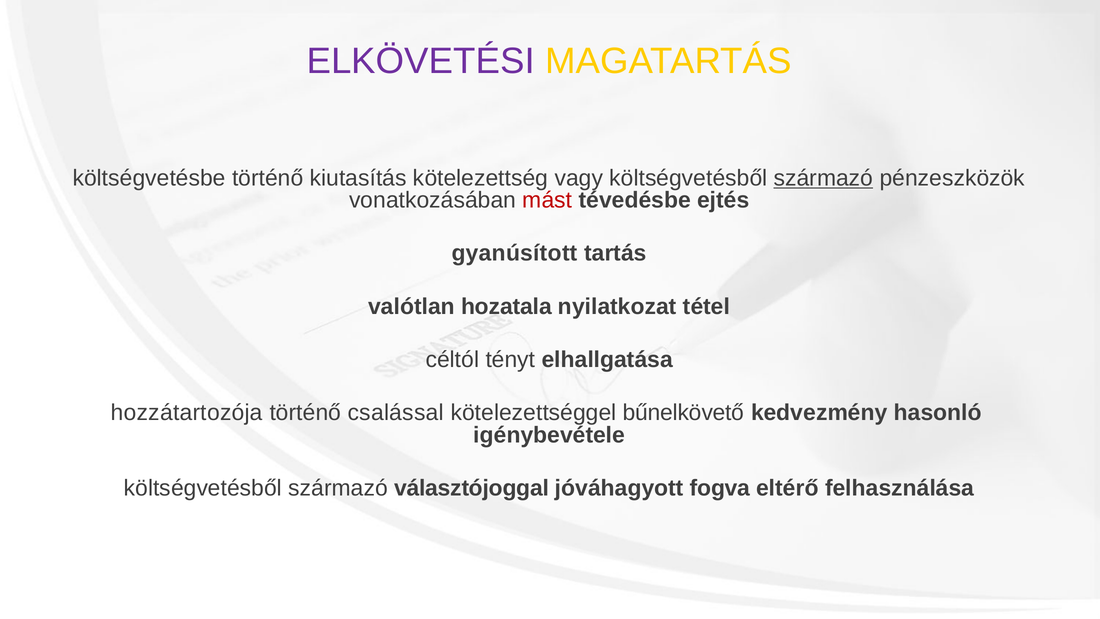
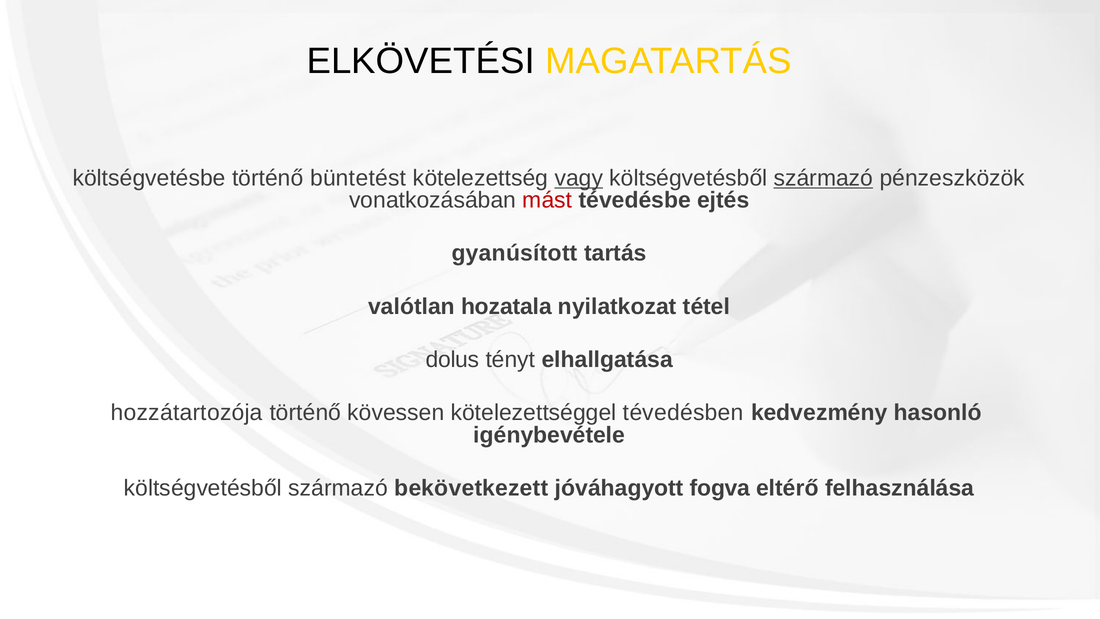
ELKÖVETÉSI colour: purple -> black (421, 61)
kiutasítás: kiutasítás -> büntetést (358, 178)
vagy underline: none -> present (579, 178)
céltól: céltól -> dolus (452, 360)
csalással: csalással -> kövessen (396, 413)
bűnelkövető: bűnelkövető -> tévedésben (683, 413)
választójoggal: választójoggal -> bekövetkezett (471, 488)
